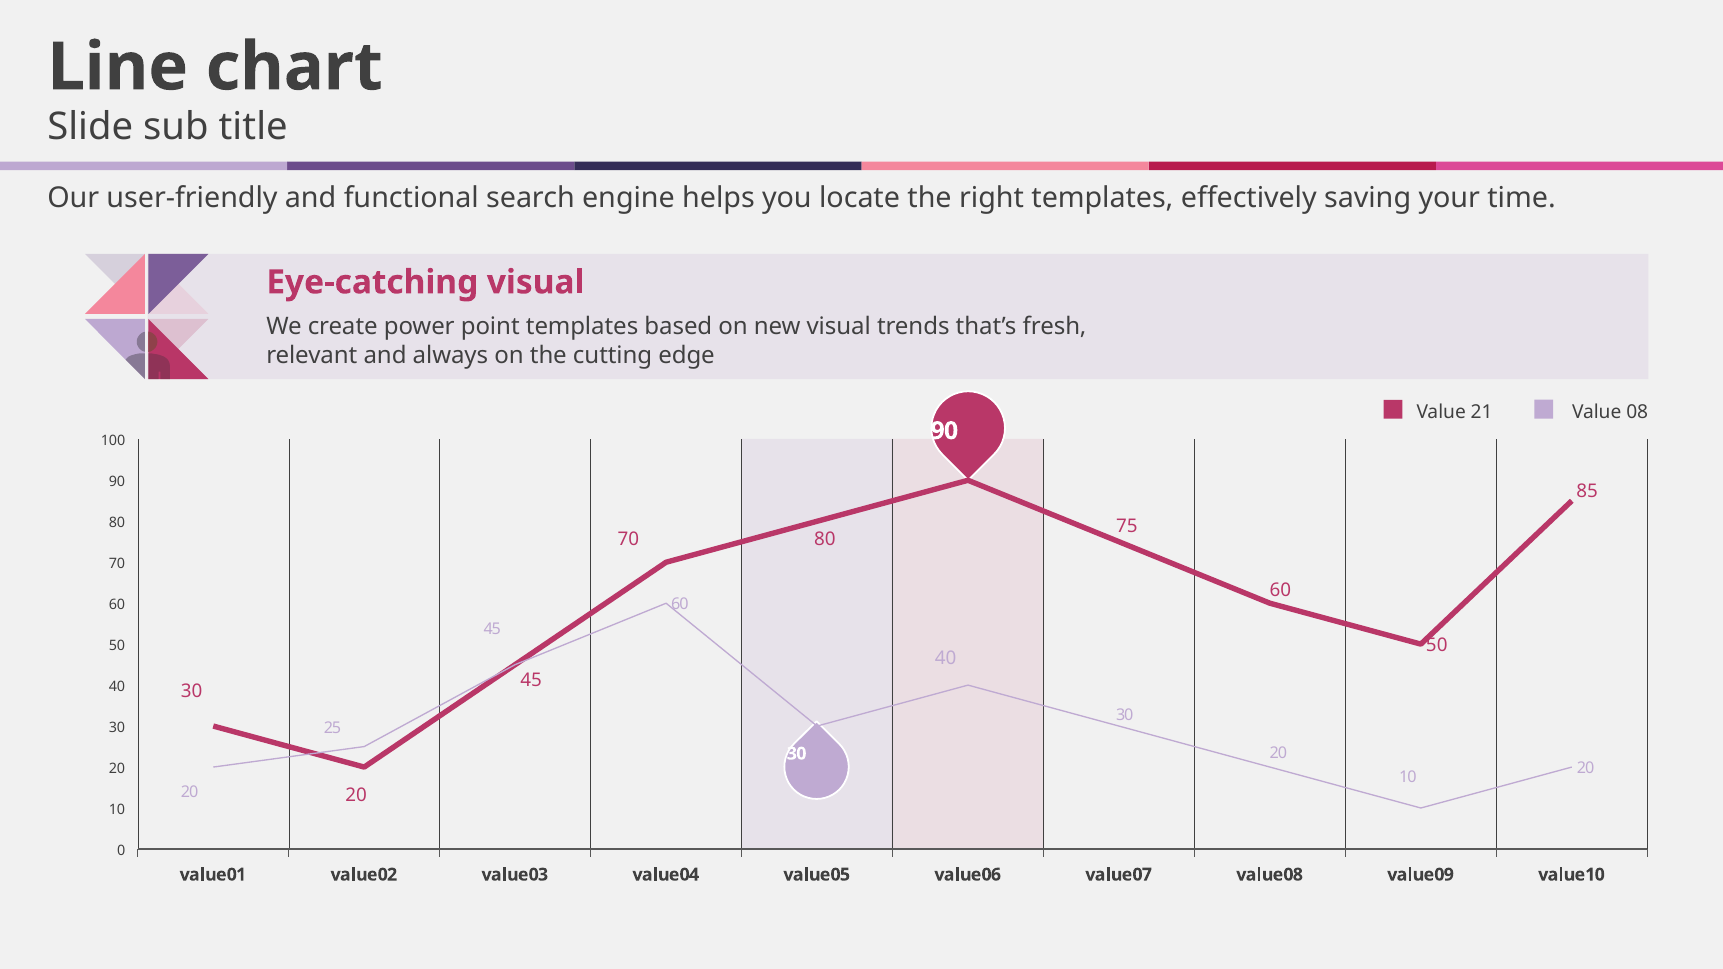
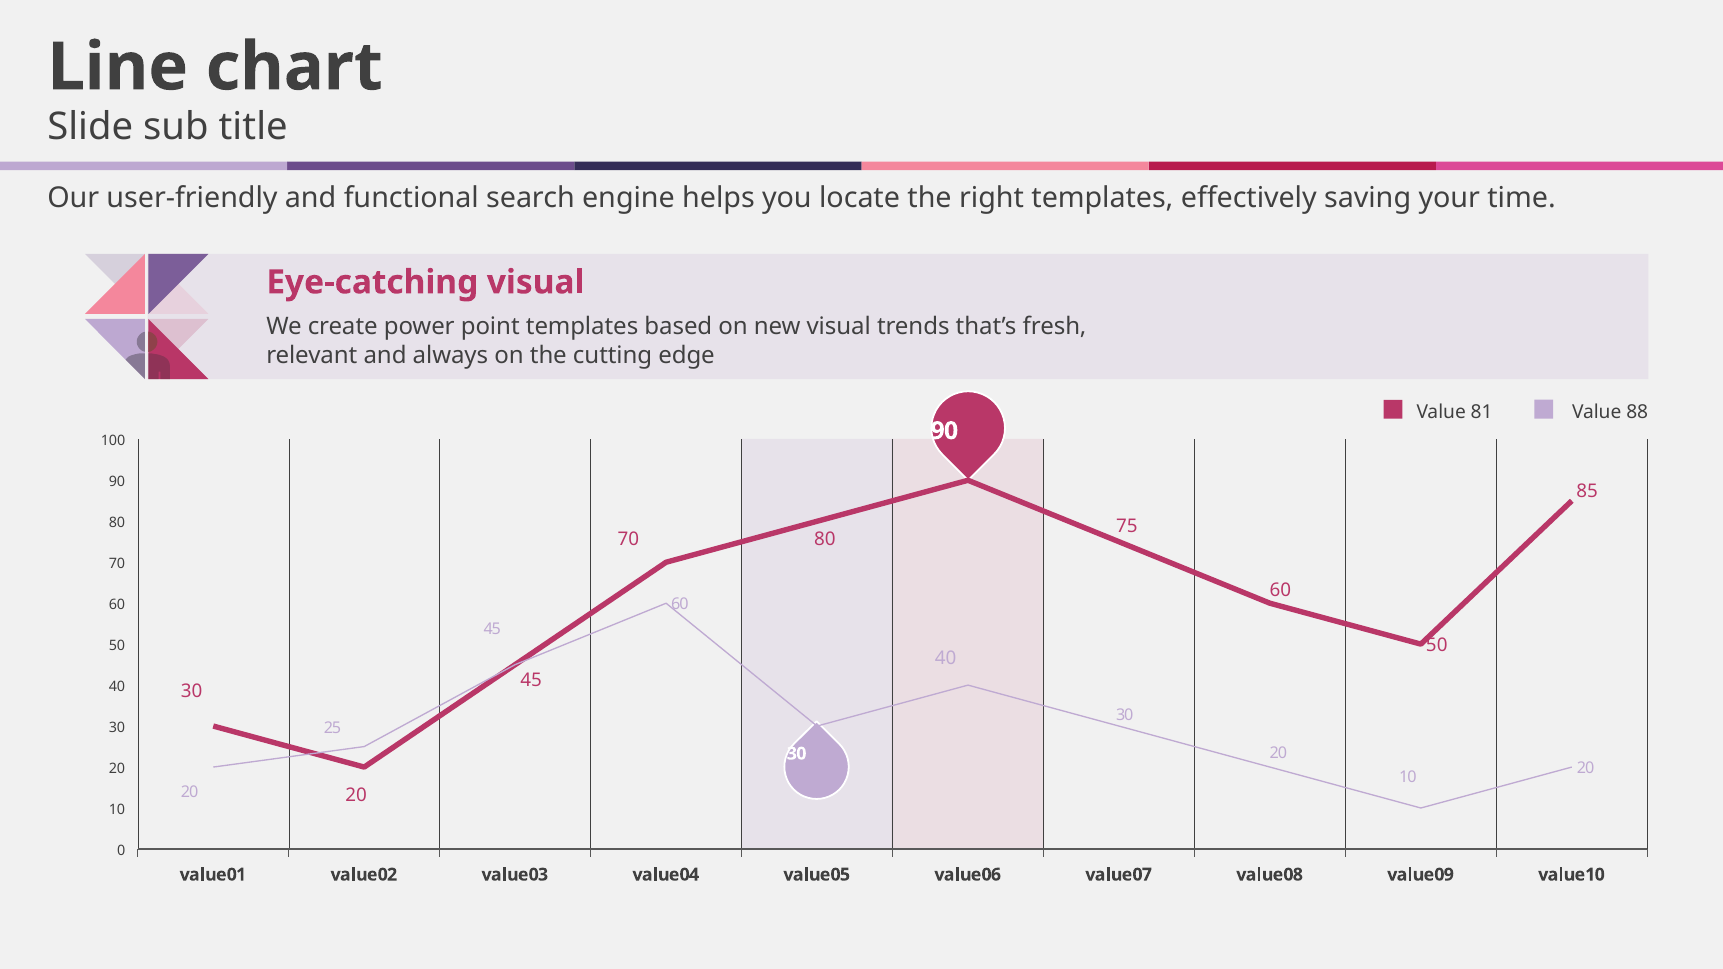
21: 21 -> 81 (1482, 412)
08: 08 -> 88 (1637, 412)
